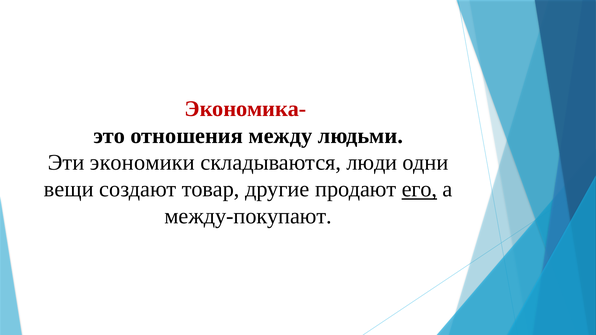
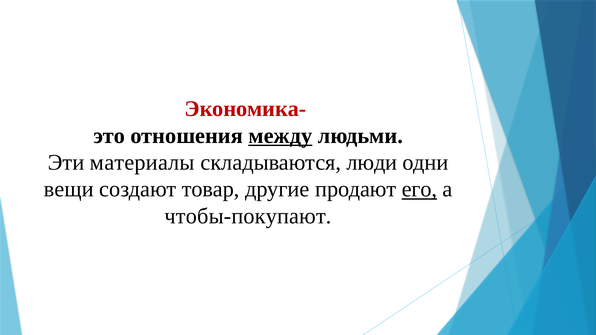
между underline: none -> present (280, 136)
экономики: экономики -> материалы (142, 163)
между-покупают: между-покупают -> чтобы-покупают (248, 216)
